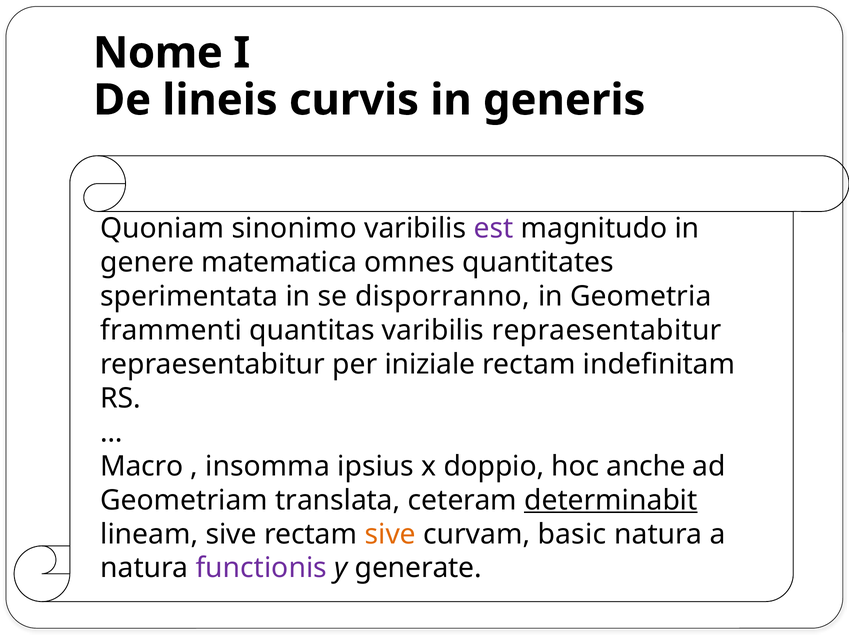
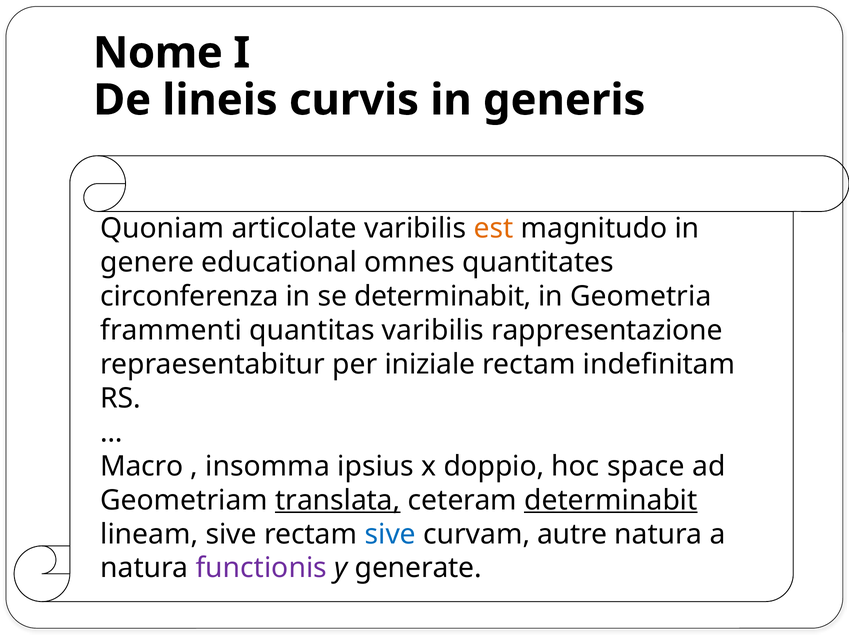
sinonimo: sinonimo -> articolate (294, 228)
est colour: purple -> orange (493, 228)
matematica: matematica -> educational (279, 262)
sperimentata: sperimentata -> circonferenza (189, 296)
se disporranno: disporranno -> determinabit (443, 296)
varibilis repraesentabitur: repraesentabitur -> rappresentazione (607, 330)
anche: anche -> space (646, 466)
translata underline: none -> present (338, 500)
sive colour: orange -> blue (390, 534)
basic: basic -> autre (572, 534)
